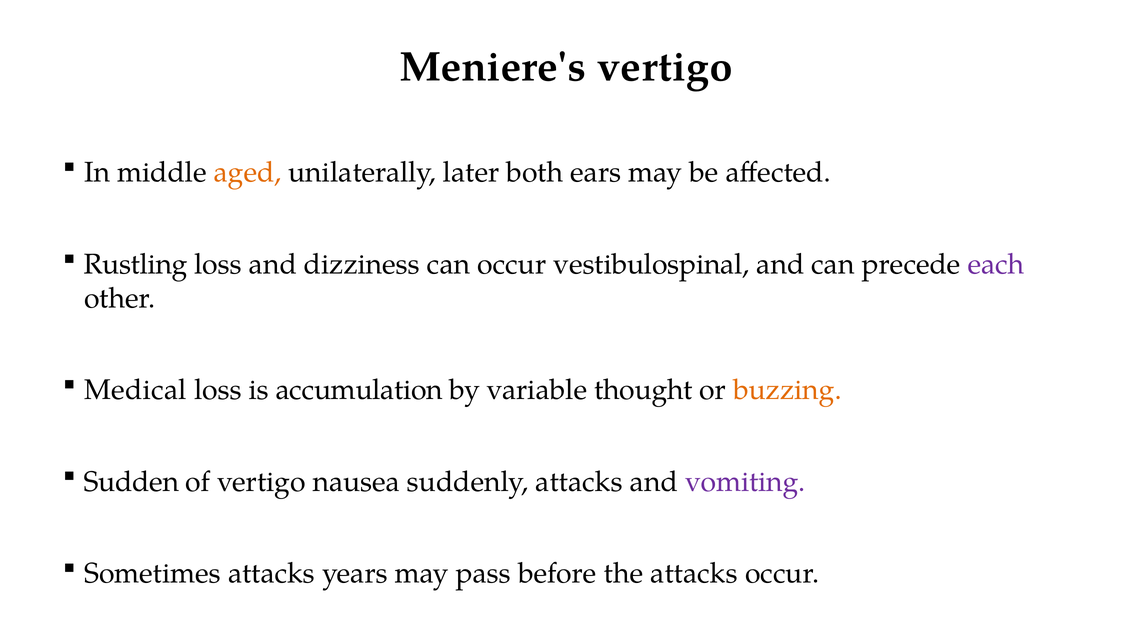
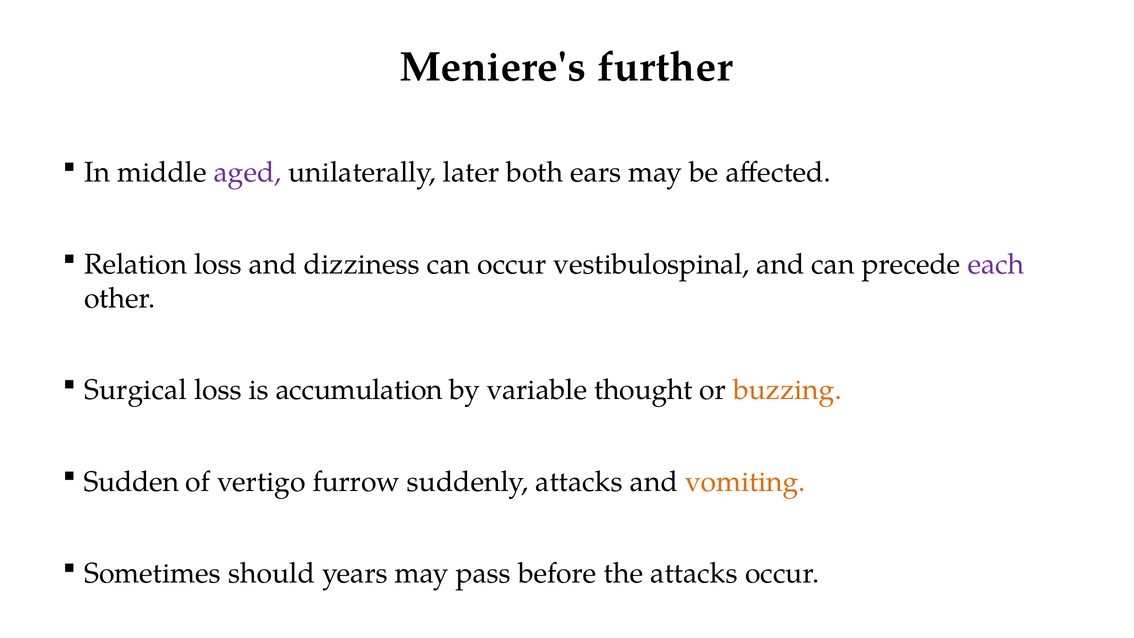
Meniere's vertigo: vertigo -> further (665, 67)
aged colour: orange -> purple (248, 173)
Rustling: Rustling -> Relation (136, 264)
Medical: Medical -> Surgical (136, 390)
nausea: nausea -> furrow (356, 482)
vomiting colour: purple -> orange (745, 482)
Sometimes attacks: attacks -> should (271, 573)
